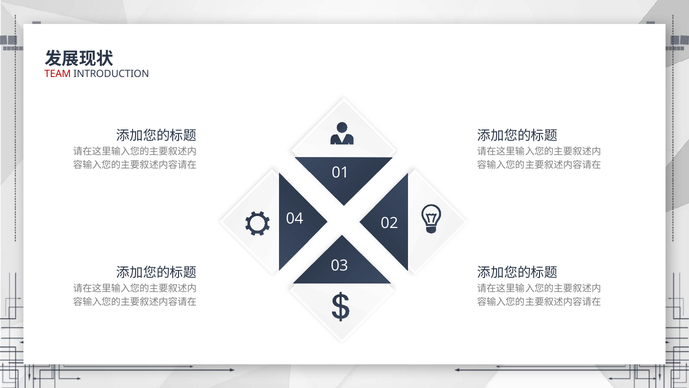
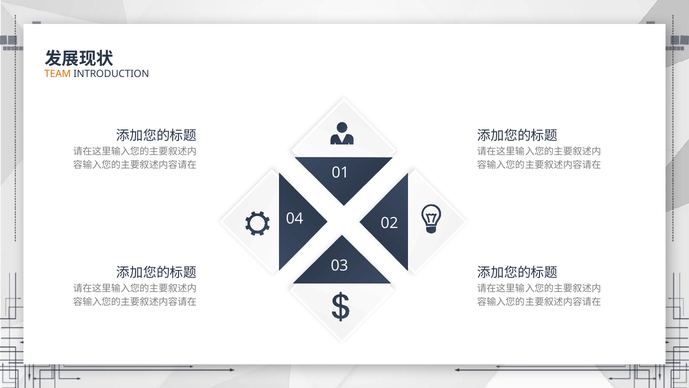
TEAM colour: red -> orange (58, 74)
